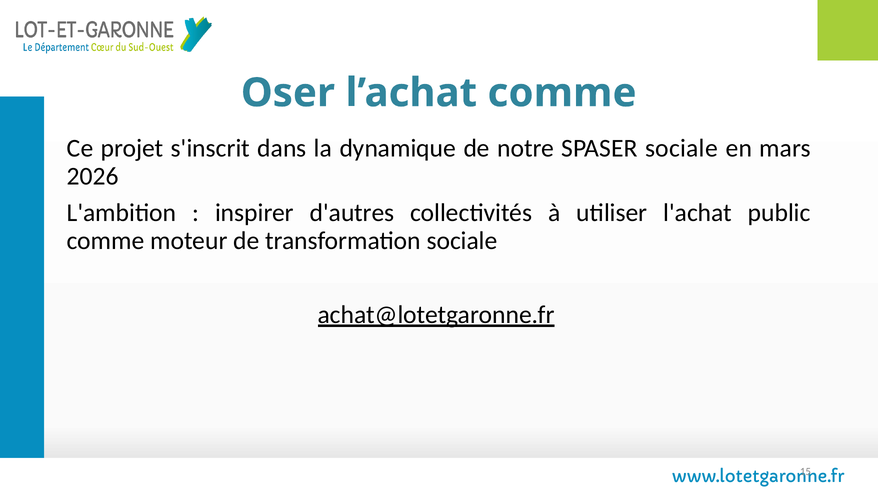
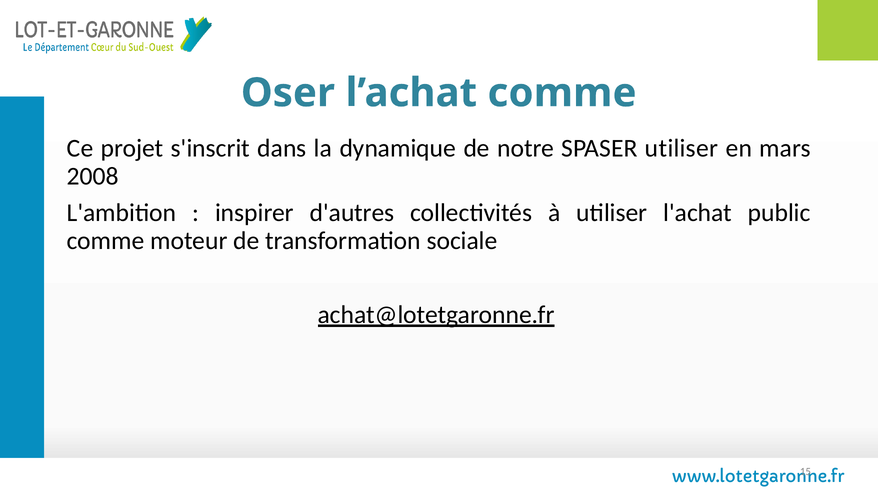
SPASER sociale: sociale -> utiliser (682, 148)
2026: 2026 -> 2008 (93, 176)
